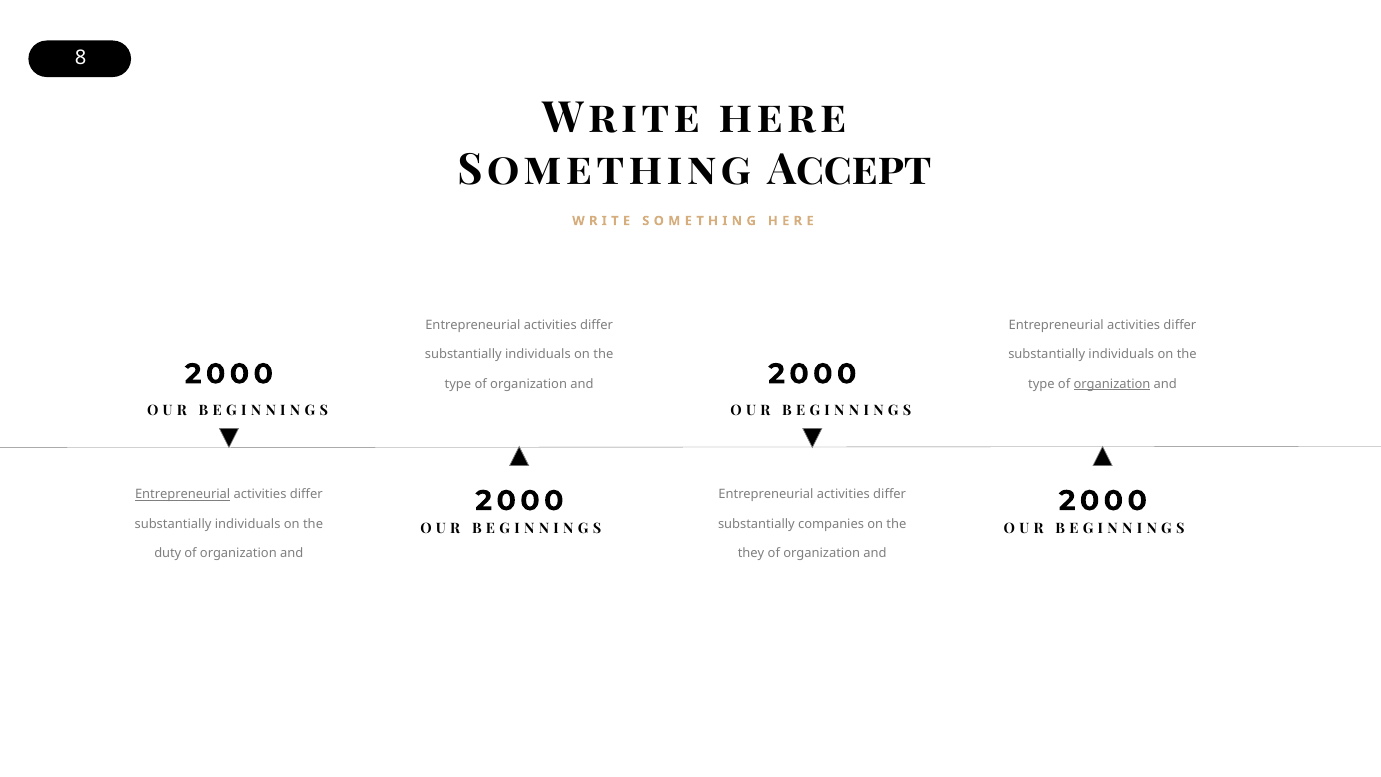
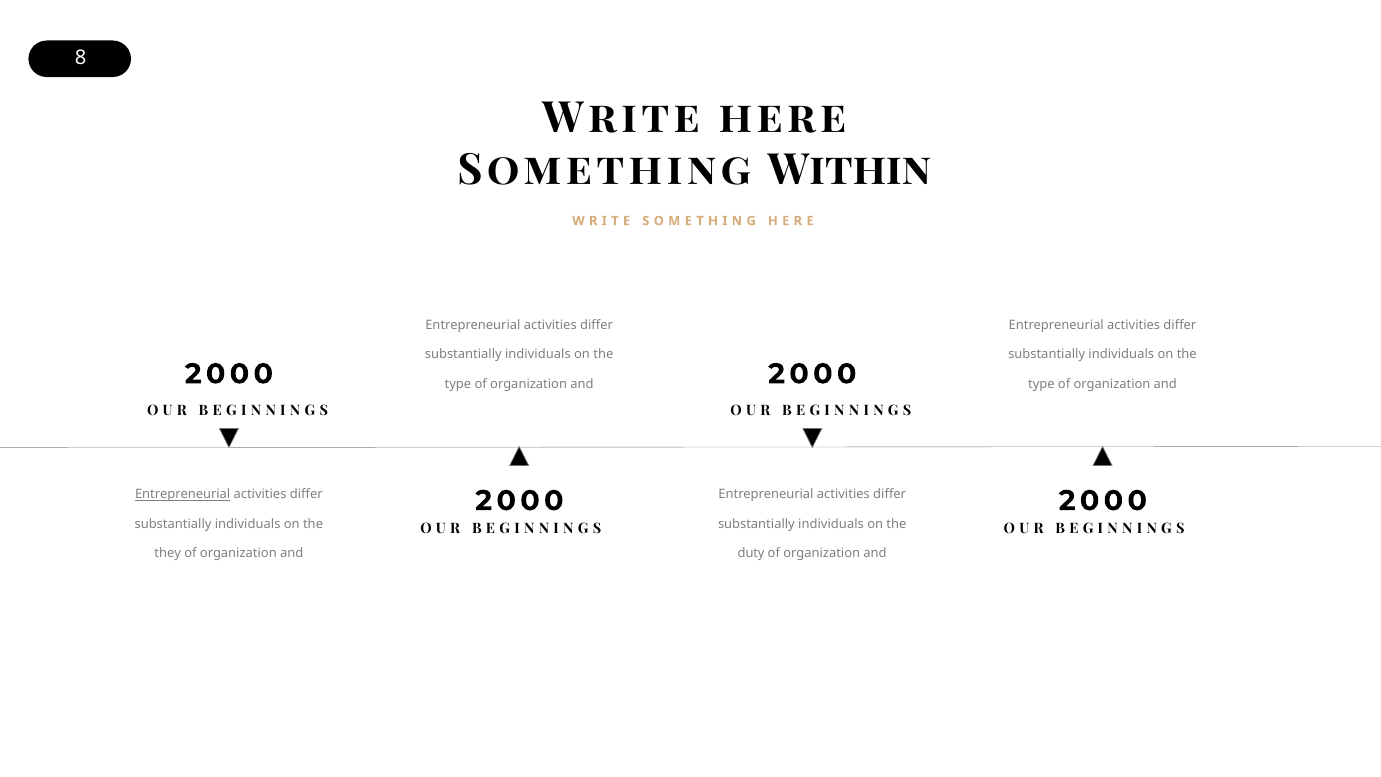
Accept: Accept -> Within (850, 170)
organization underline: present -> none (1112, 384)
companies: companies -> individuals (831, 524)
duty: duty -> they (168, 554)
they: they -> duty (751, 554)
